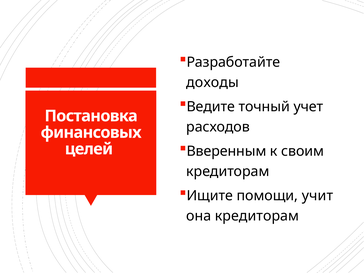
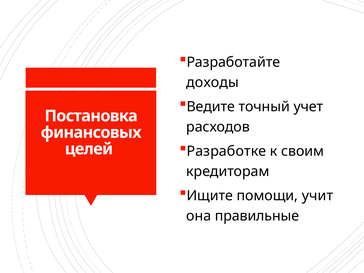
Вверенным: Вверенным -> Разработке (226, 151)
она кредиторам: кредиторам -> правильные (257, 216)
